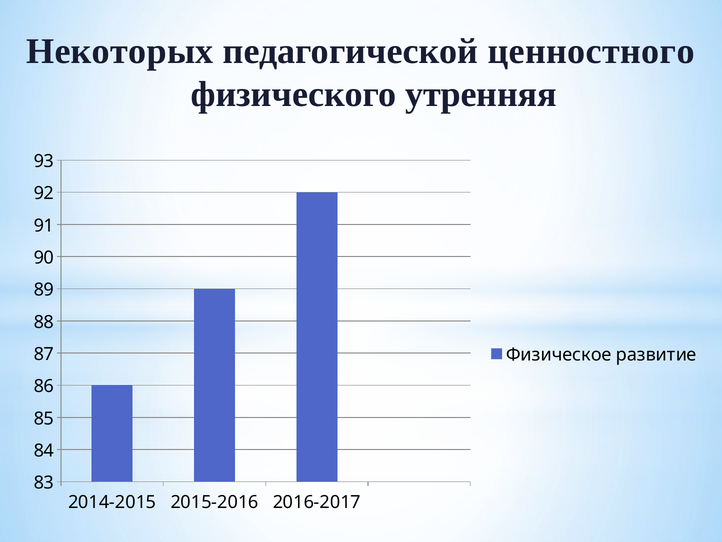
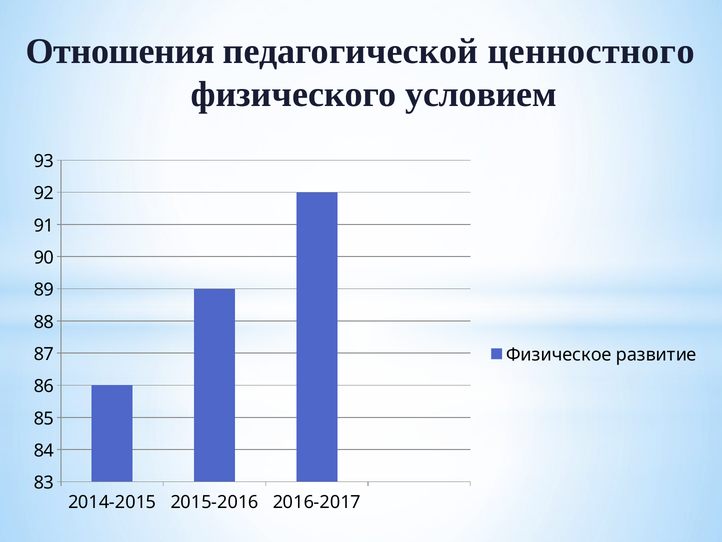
Некоторых: Некоторых -> Отношения (120, 51)
утренняя: утренняя -> условием (481, 94)
